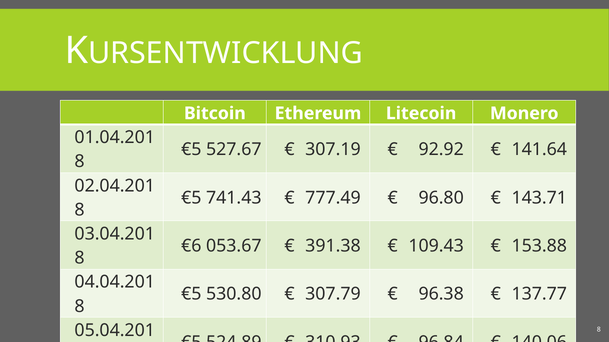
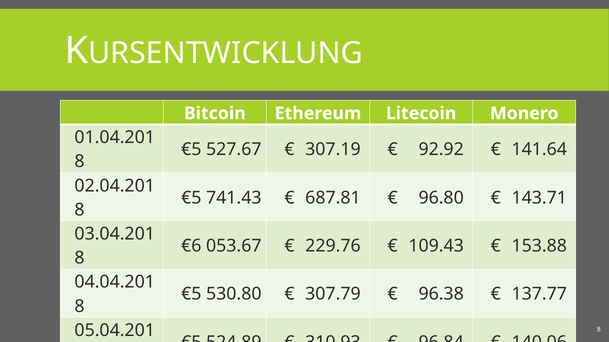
777.49: 777.49 -> 687.81 (333, 198)
391.38: 391.38 -> 229.76 (333, 246)
